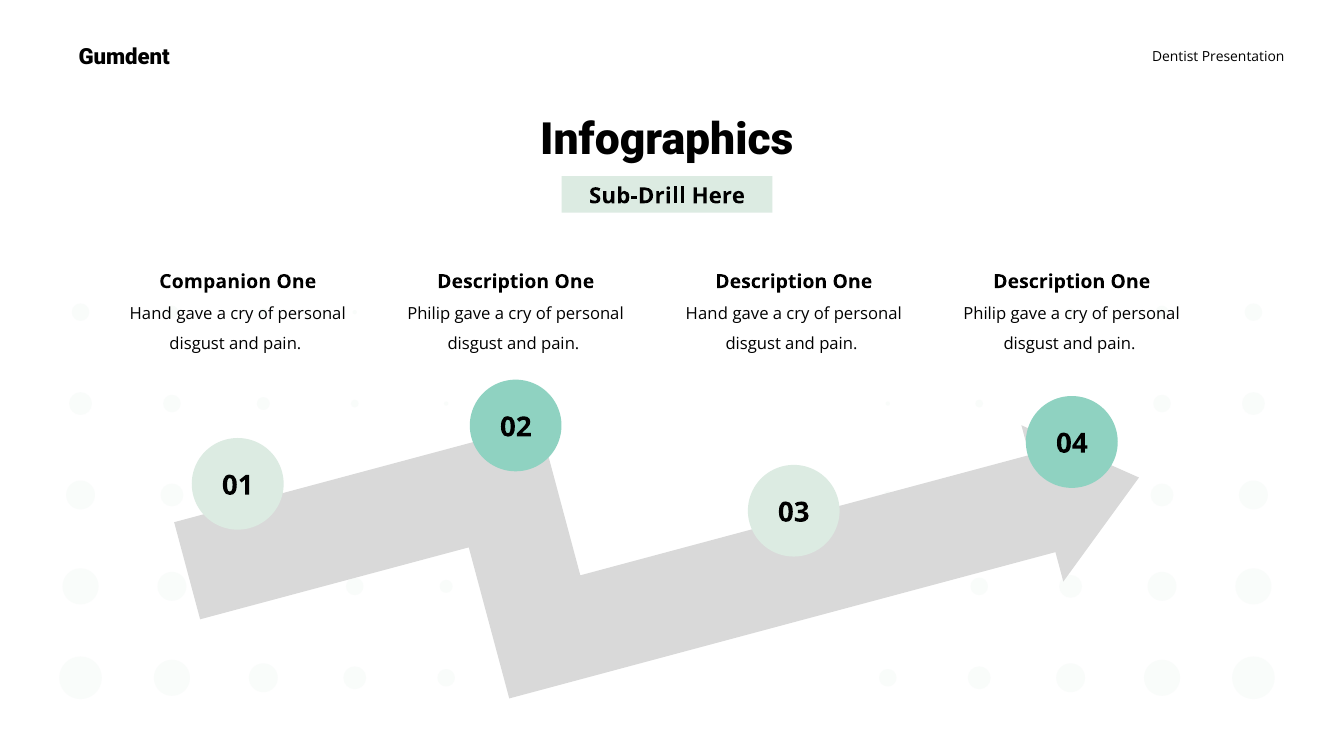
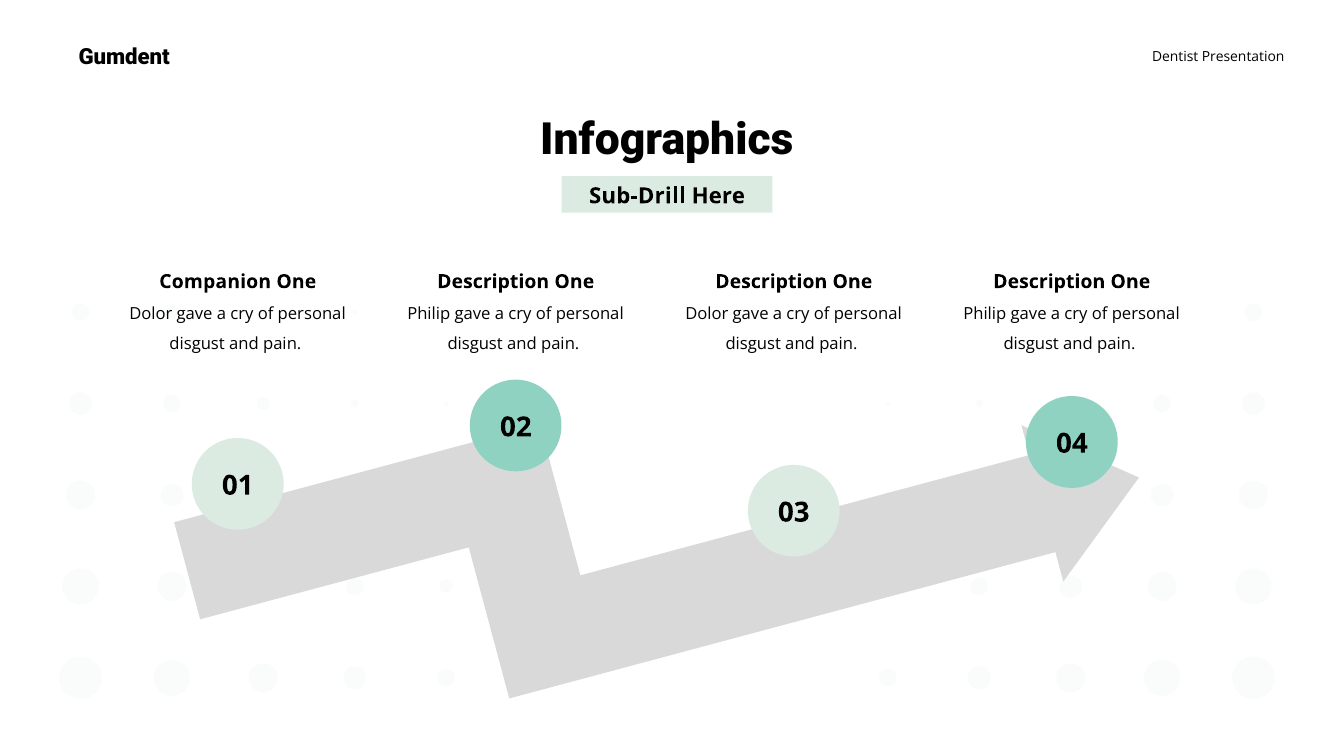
Hand: Hand -> Dolor (151, 314)
Hand: Hand -> Dolor (707, 314)
